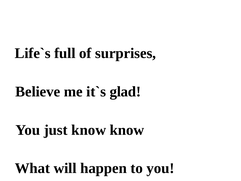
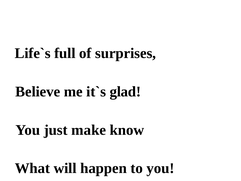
just know: know -> make (89, 130)
